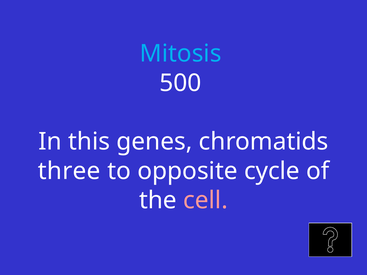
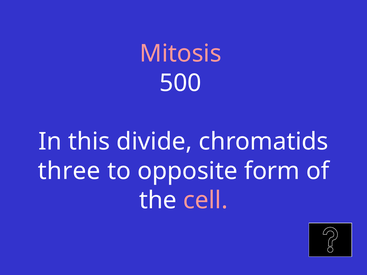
Mitosis colour: light blue -> pink (181, 54)
genes: genes -> divide (154, 142)
cycle: cycle -> form (272, 171)
